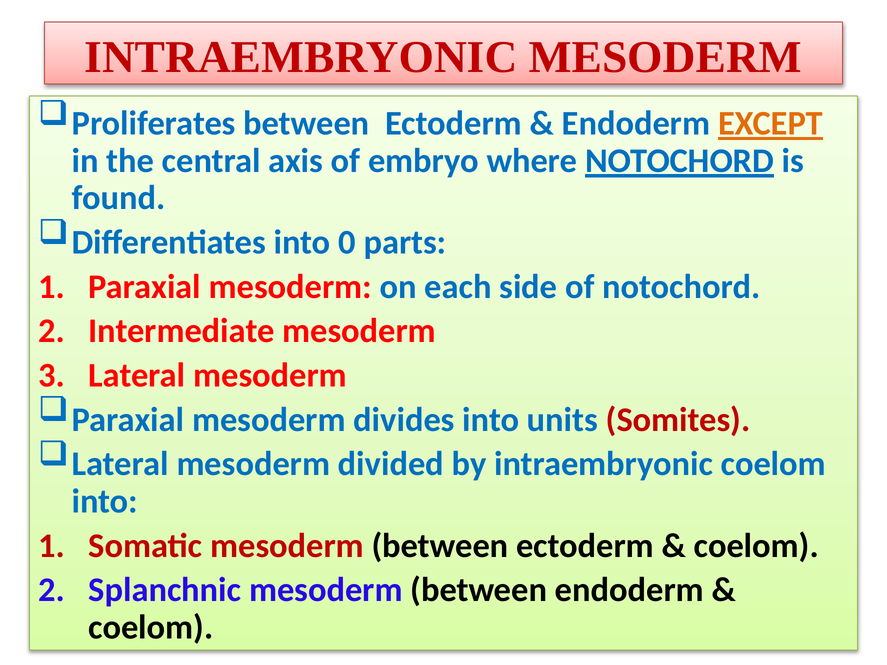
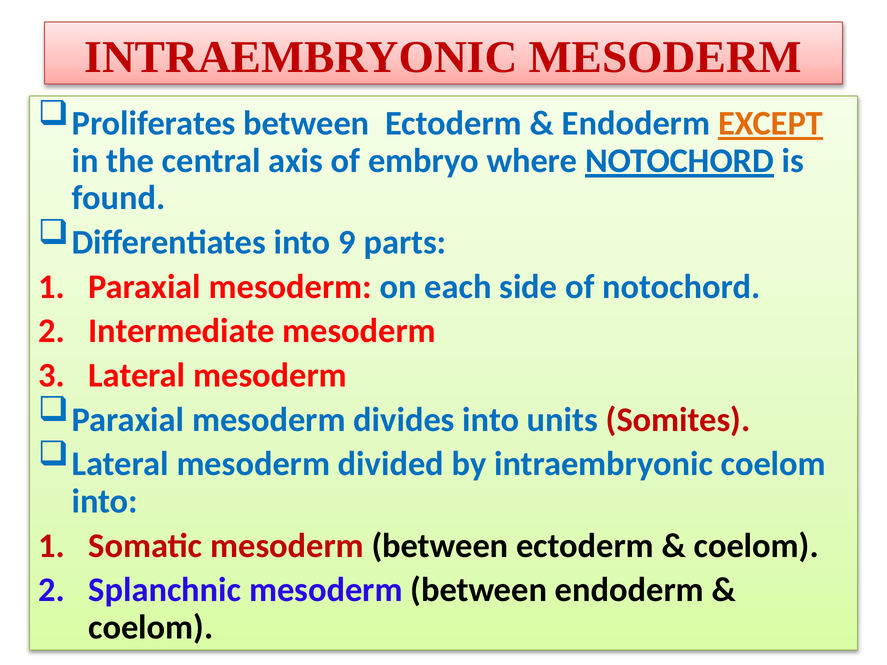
0: 0 -> 9 (347, 243)
